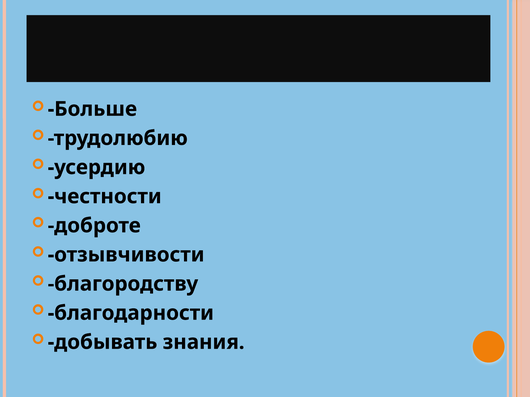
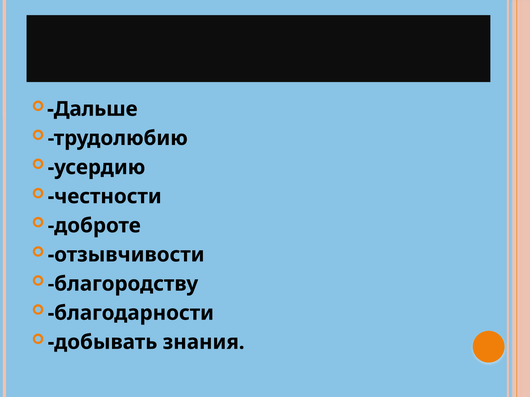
Больше: Больше -> Дальше (92, 109)
